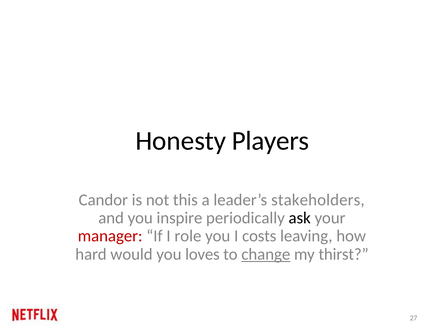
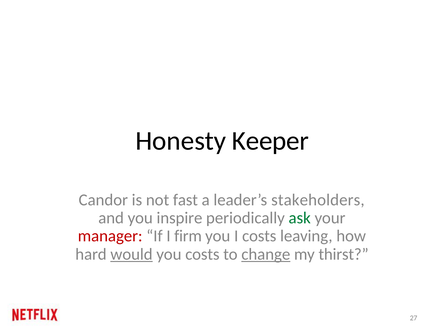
Players: Players -> Keeper (270, 141)
this: this -> fast (185, 200)
ask colour: black -> green (300, 218)
role: role -> firm (188, 236)
would underline: none -> present (132, 254)
you loves: loves -> costs (202, 254)
